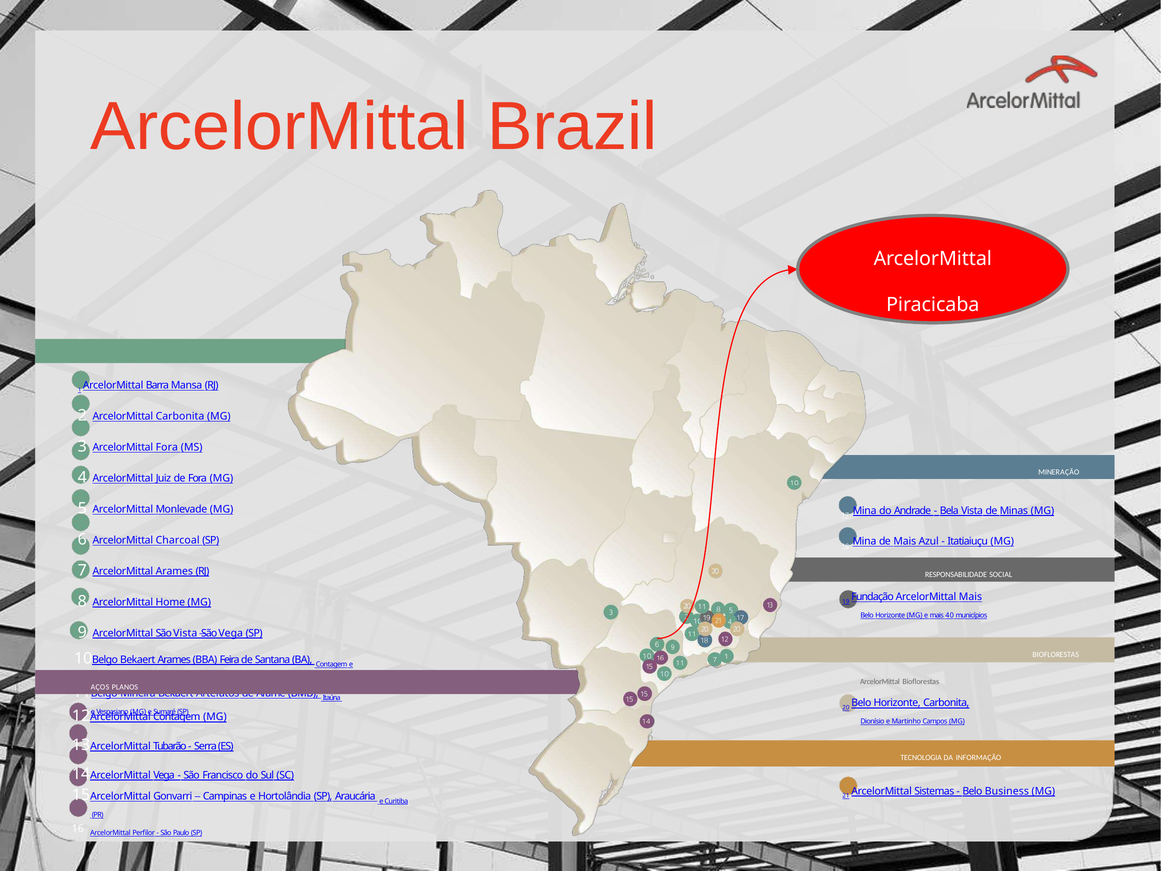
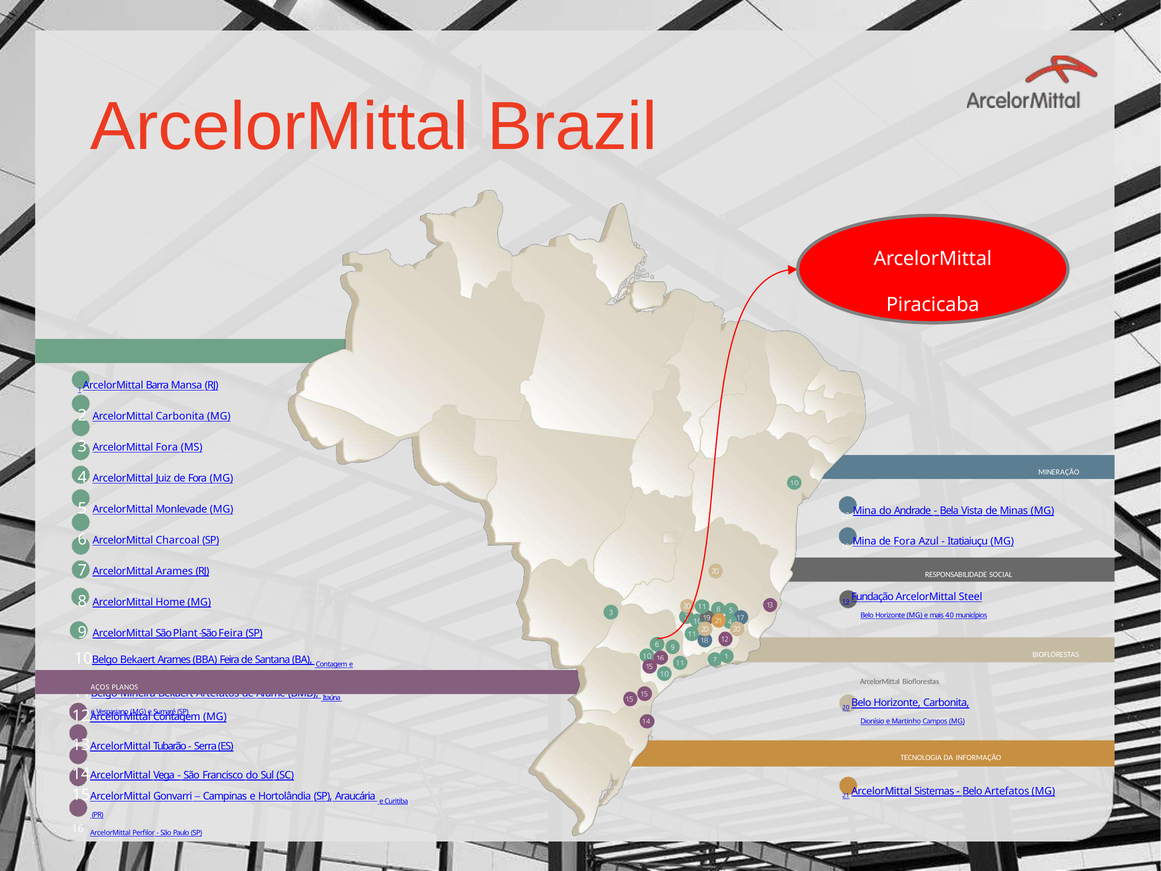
Mais: Mais -> Fora (905, 541)
ArcelorMittal Mais: Mais -> Steel (971, 597)
São Vista: Vista -> Plant (185, 633)
Vega: Vega -> Feira (231, 633)
Belo Business: Business -> Artefatos (1007, 791)
